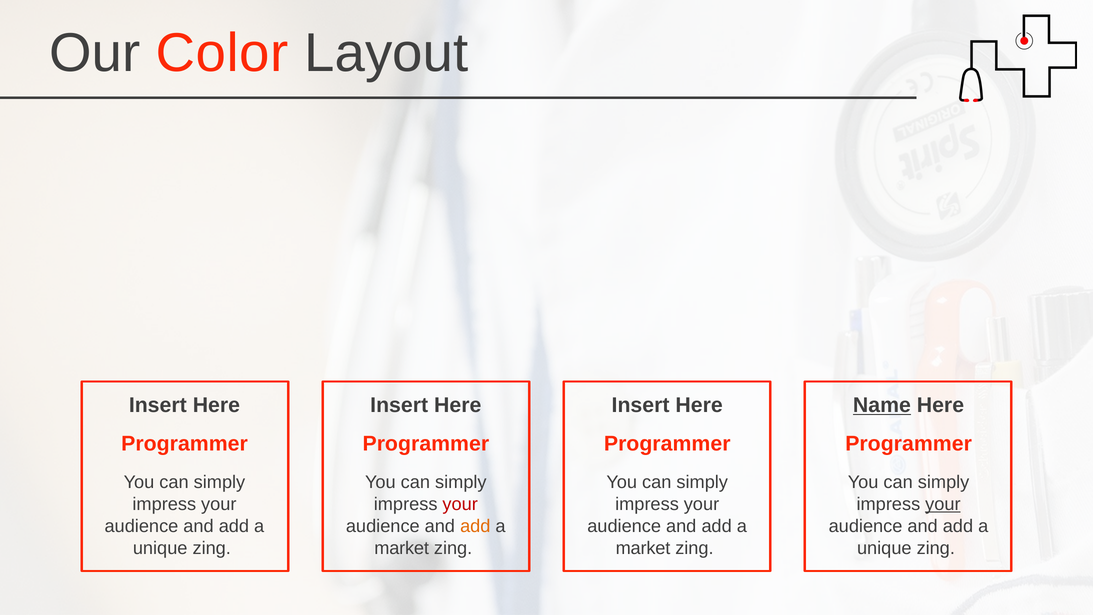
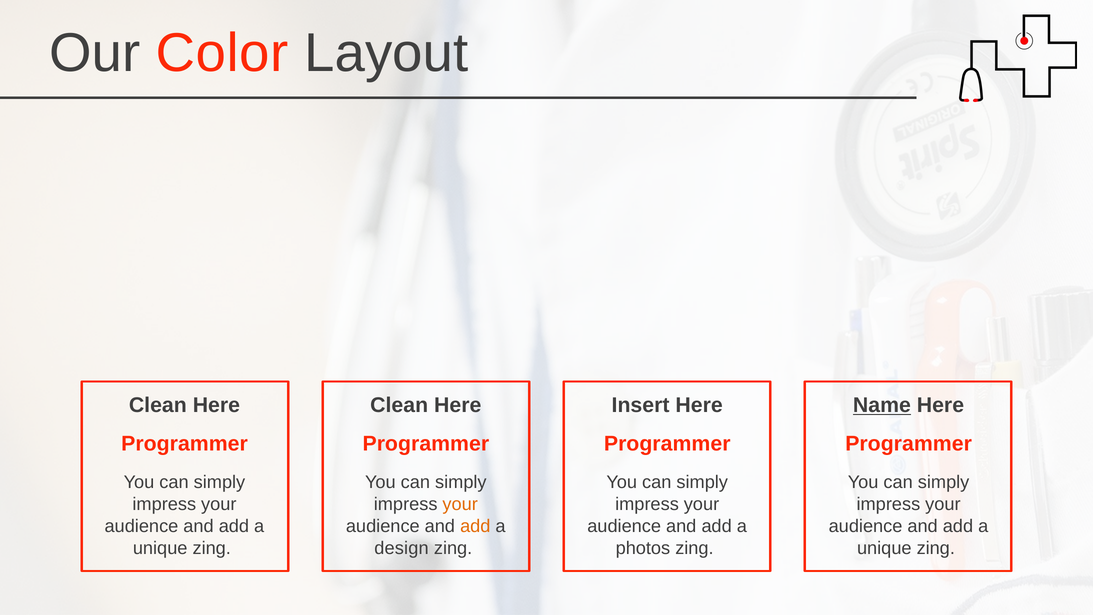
Insert: Insert -> Clean (158, 405)
Insert: Insert -> Clean (399, 405)
your colour: red -> orange (460, 504)
your underline: present -> none (943, 504)
market: market -> design (401, 548)
market: market -> photos (643, 548)
